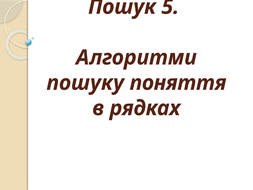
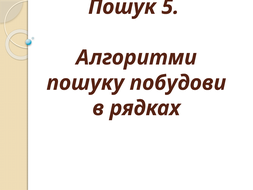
поняття: поняття -> побудови (178, 83)
